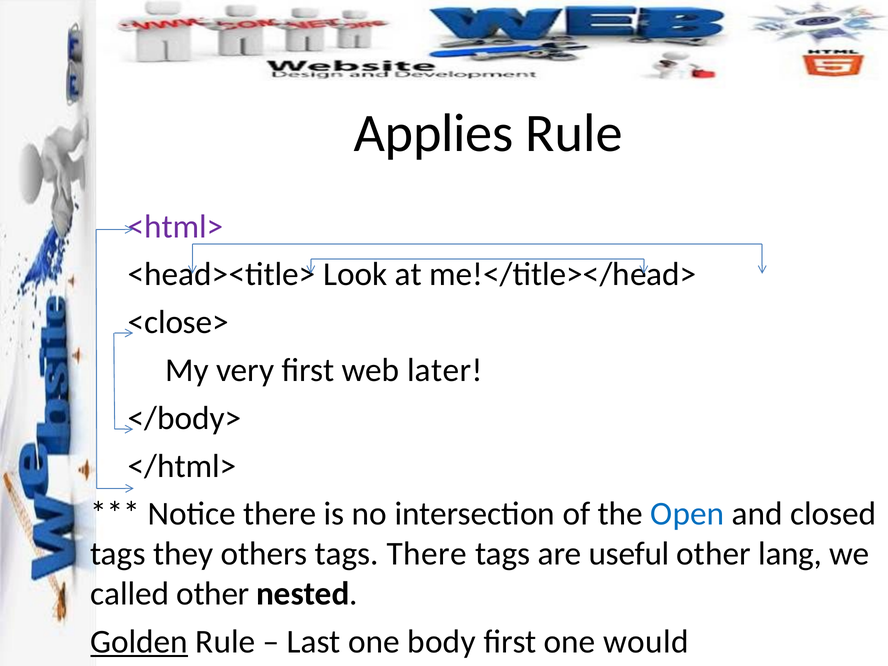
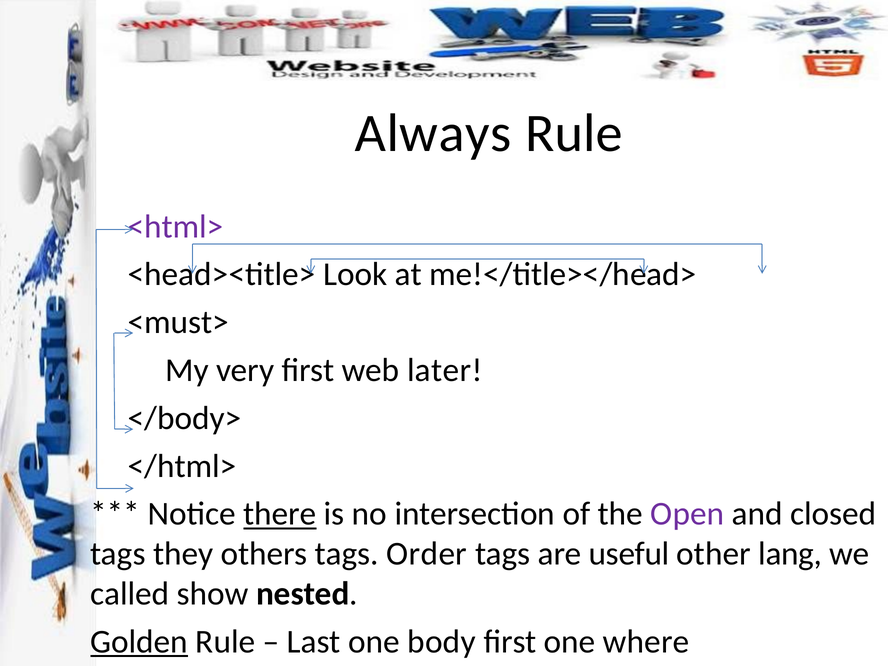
Applies: Applies -> Always (433, 133)
<close>: <close> -> <must> (178, 322)
there underline: none -> present (280, 514)
Open colour: blue -> purple (687, 514)
tags There: There -> Order (427, 554)
called other: other -> show (213, 594)
would: would -> where (646, 642)
